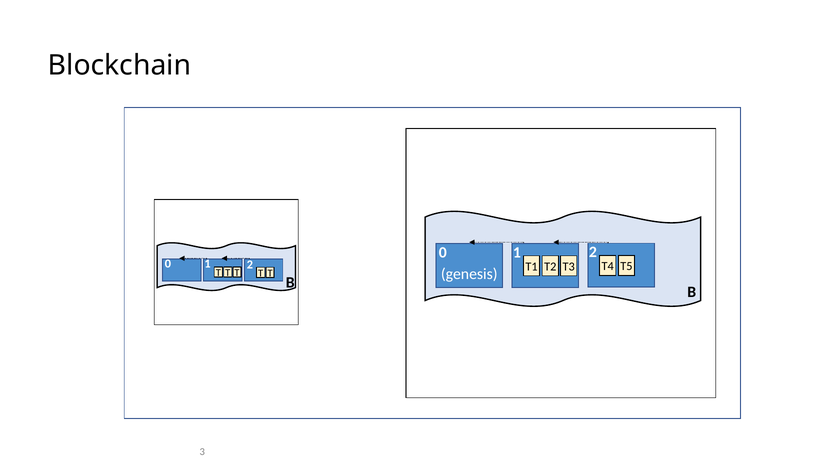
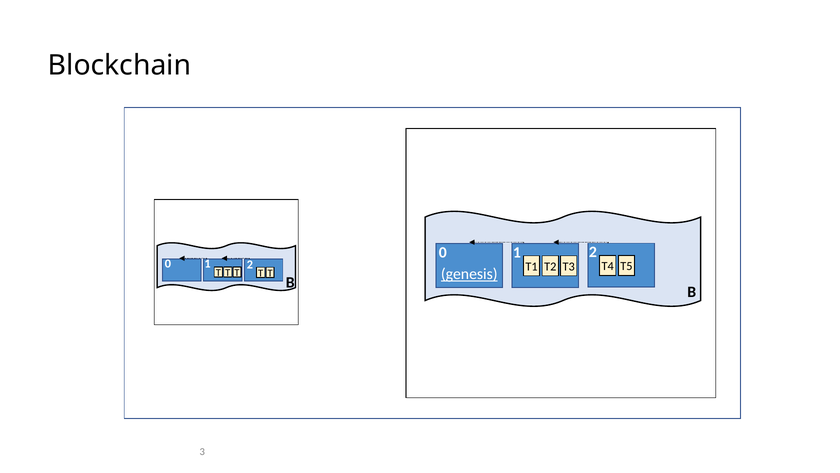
genesis underline: none -> present (469, 274)
